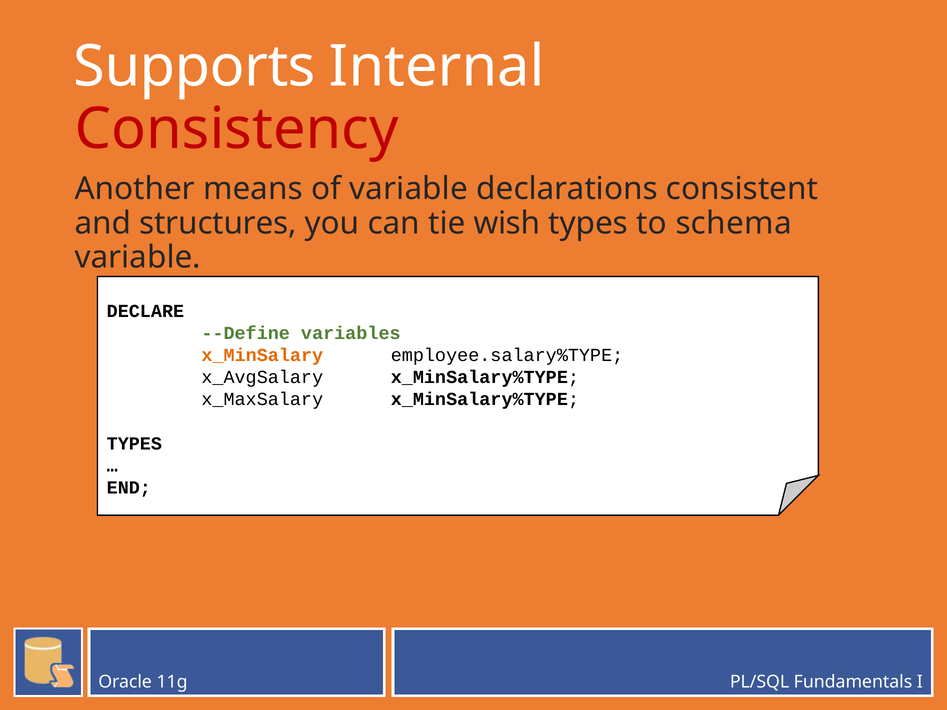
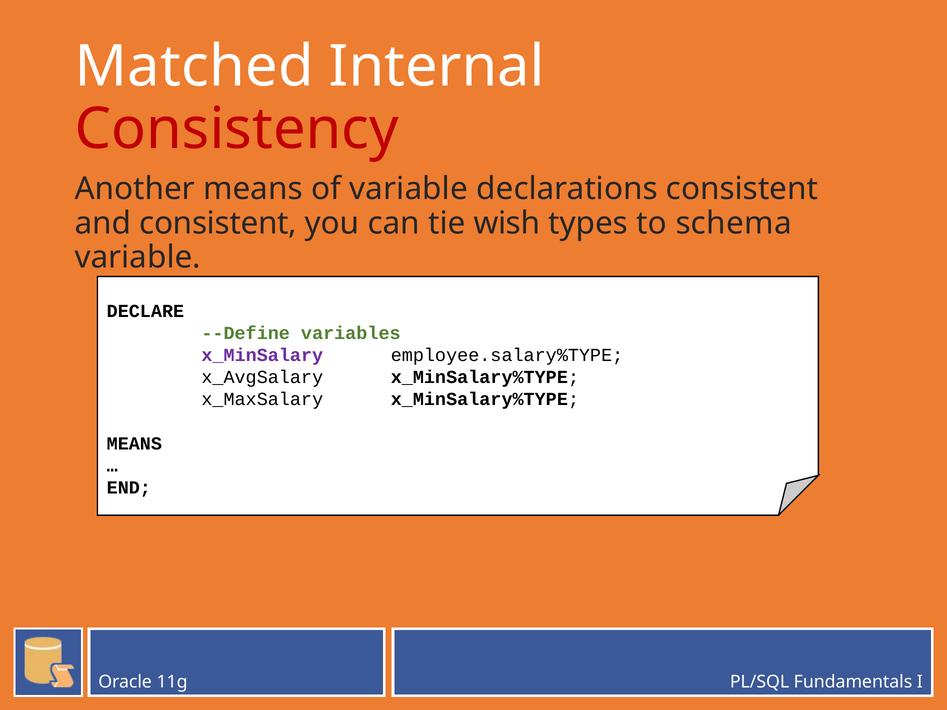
Supports: Supports -> Matched (194, 67)
and structures: structures -> consistent (218, 223)
x_MinSalary colour: orange -> purple (262, 355)
TYPES: TYPES -> MEANS (134, 444)
